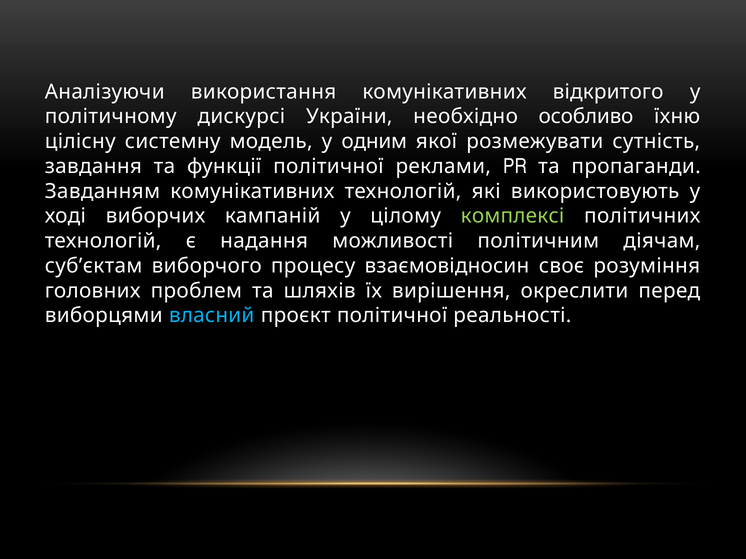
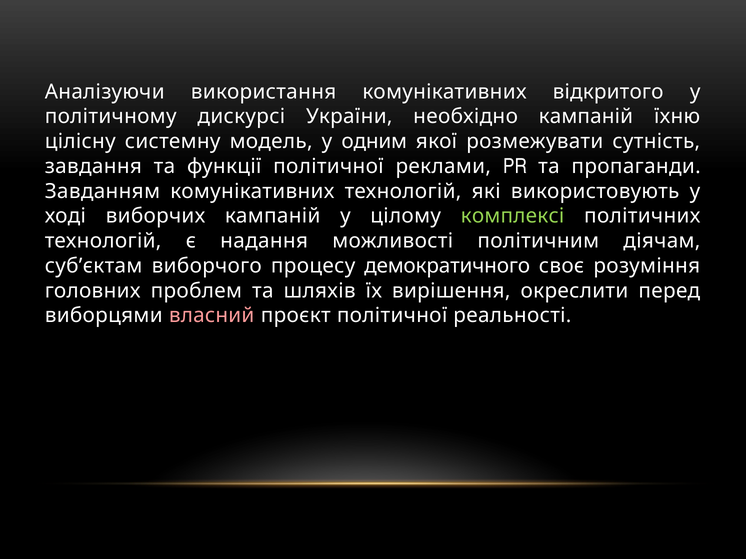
необхідно особливо: особливо -> кампаній (586, 117)
взаємовідносин: взаємовідносин -> демократичного (447, 266)
власний colour: light blue -> pink (212, 316)
